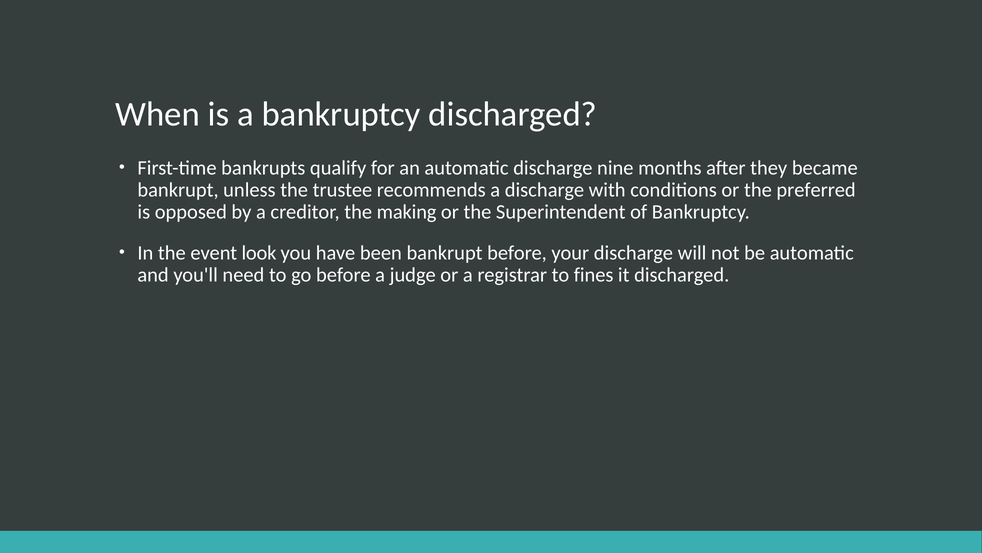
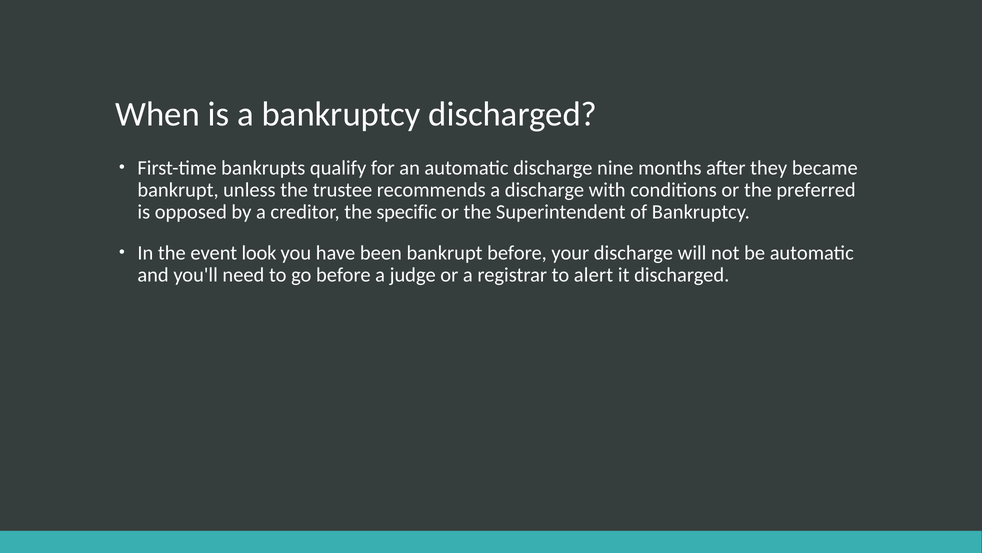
making: making -> specific (407, 212)
fines: fines -> alert (593, 275)
